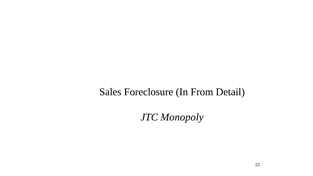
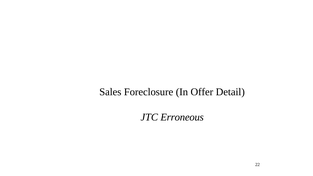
From: From -> Offer (202, 92)
Monopoly: Monopoly -> Erroneous (182, 117)
